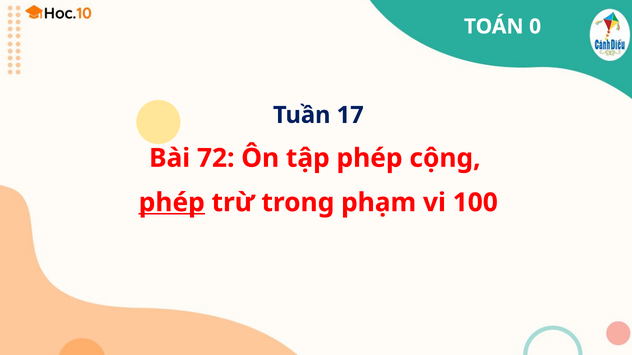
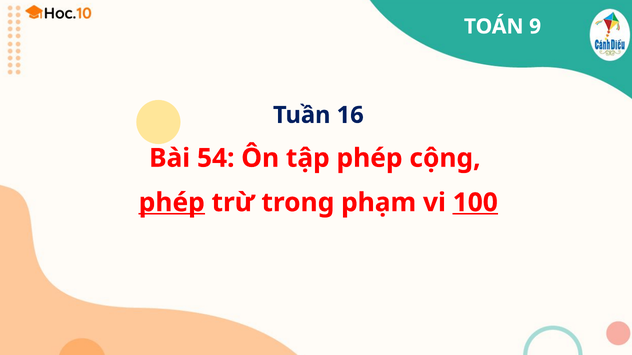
0: 0 -> 9 (535, 27)
17: 17 -> 16 (350, 115)
72: 72 -> 54 (216, 158)
100 underline: none -> present (475, 203)
